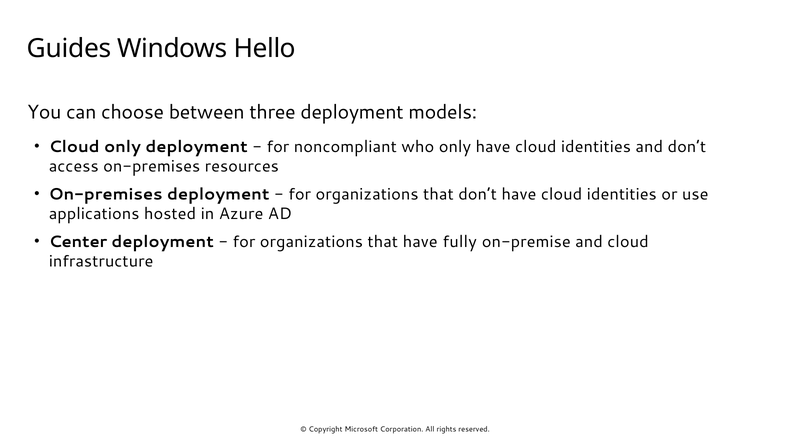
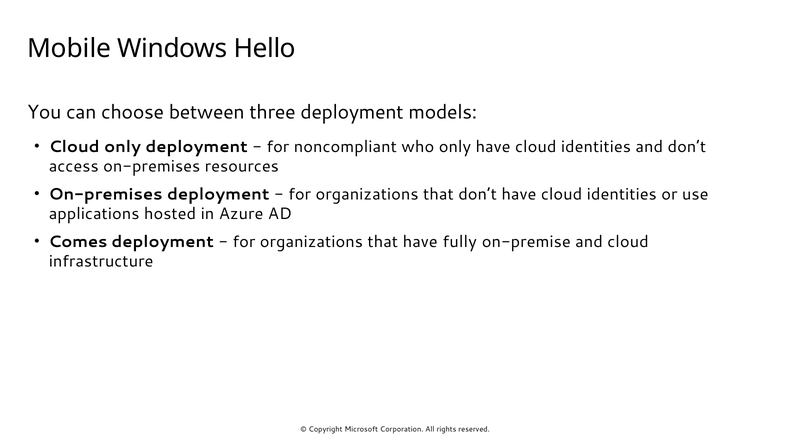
Guides: Guides -> Mobile (69, 49)
Center: Center -> Comes (78, 242)
